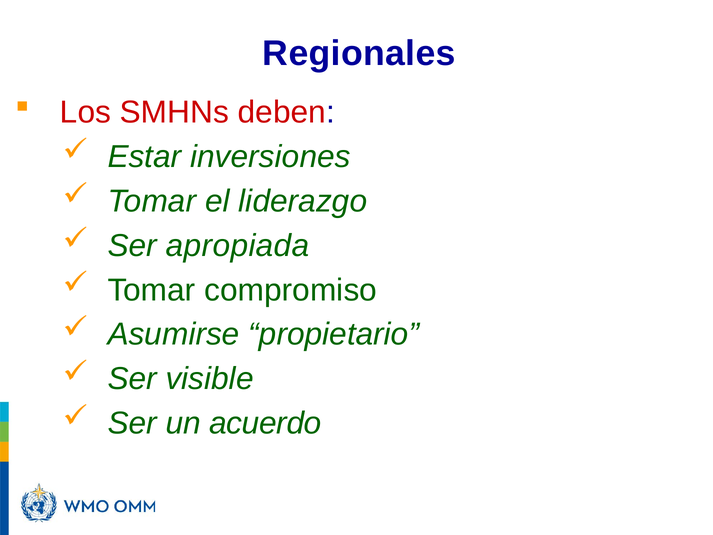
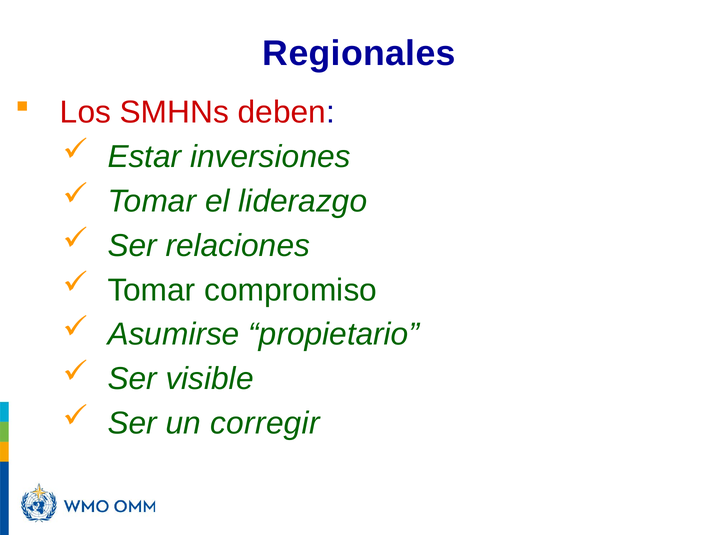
apropiada: apropiada -> relaciones (238, 246)
acuerdo: acuerdo -> corregir (265, 423)
